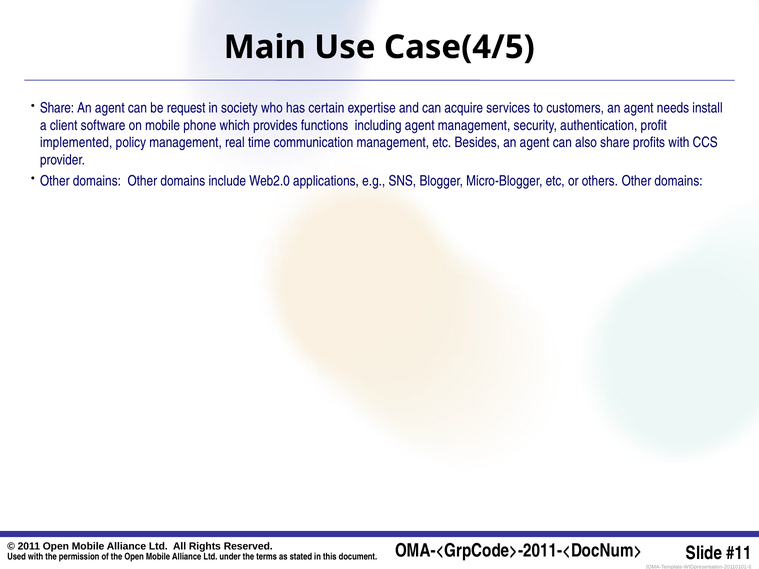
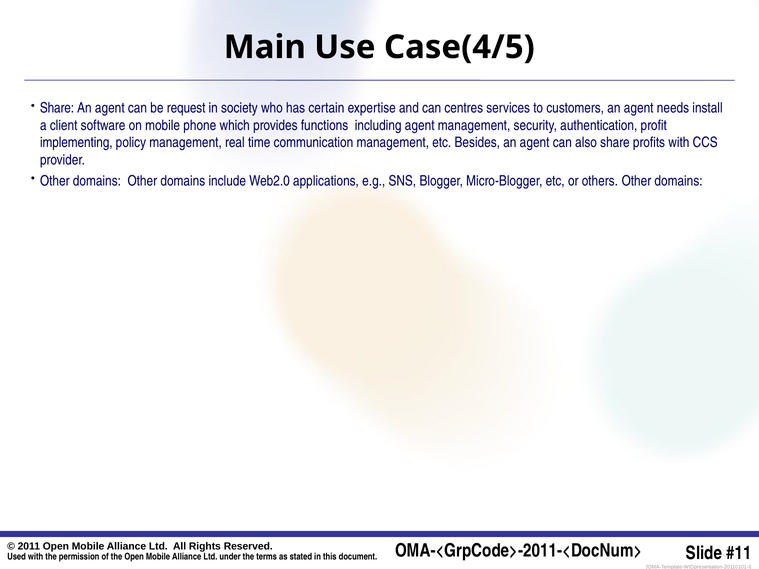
acquire: acquire -> centres (464, 108)
implemented: implemented -> implementing (76, 143)
